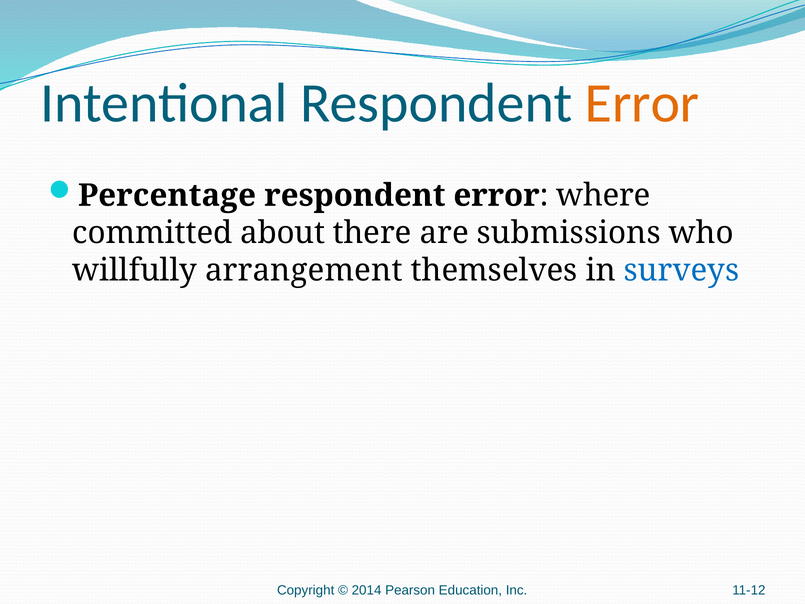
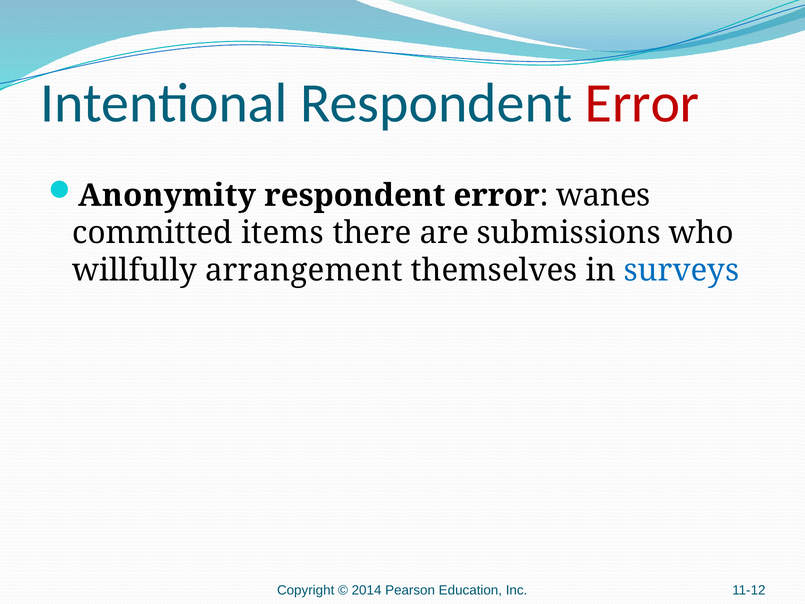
Error colour: orange -> red (642, 103)
Percentage: Percentage -> Anonymity (167, 195)
where: where -> wanes (603, 195)
about: about -> items (282, 233)
